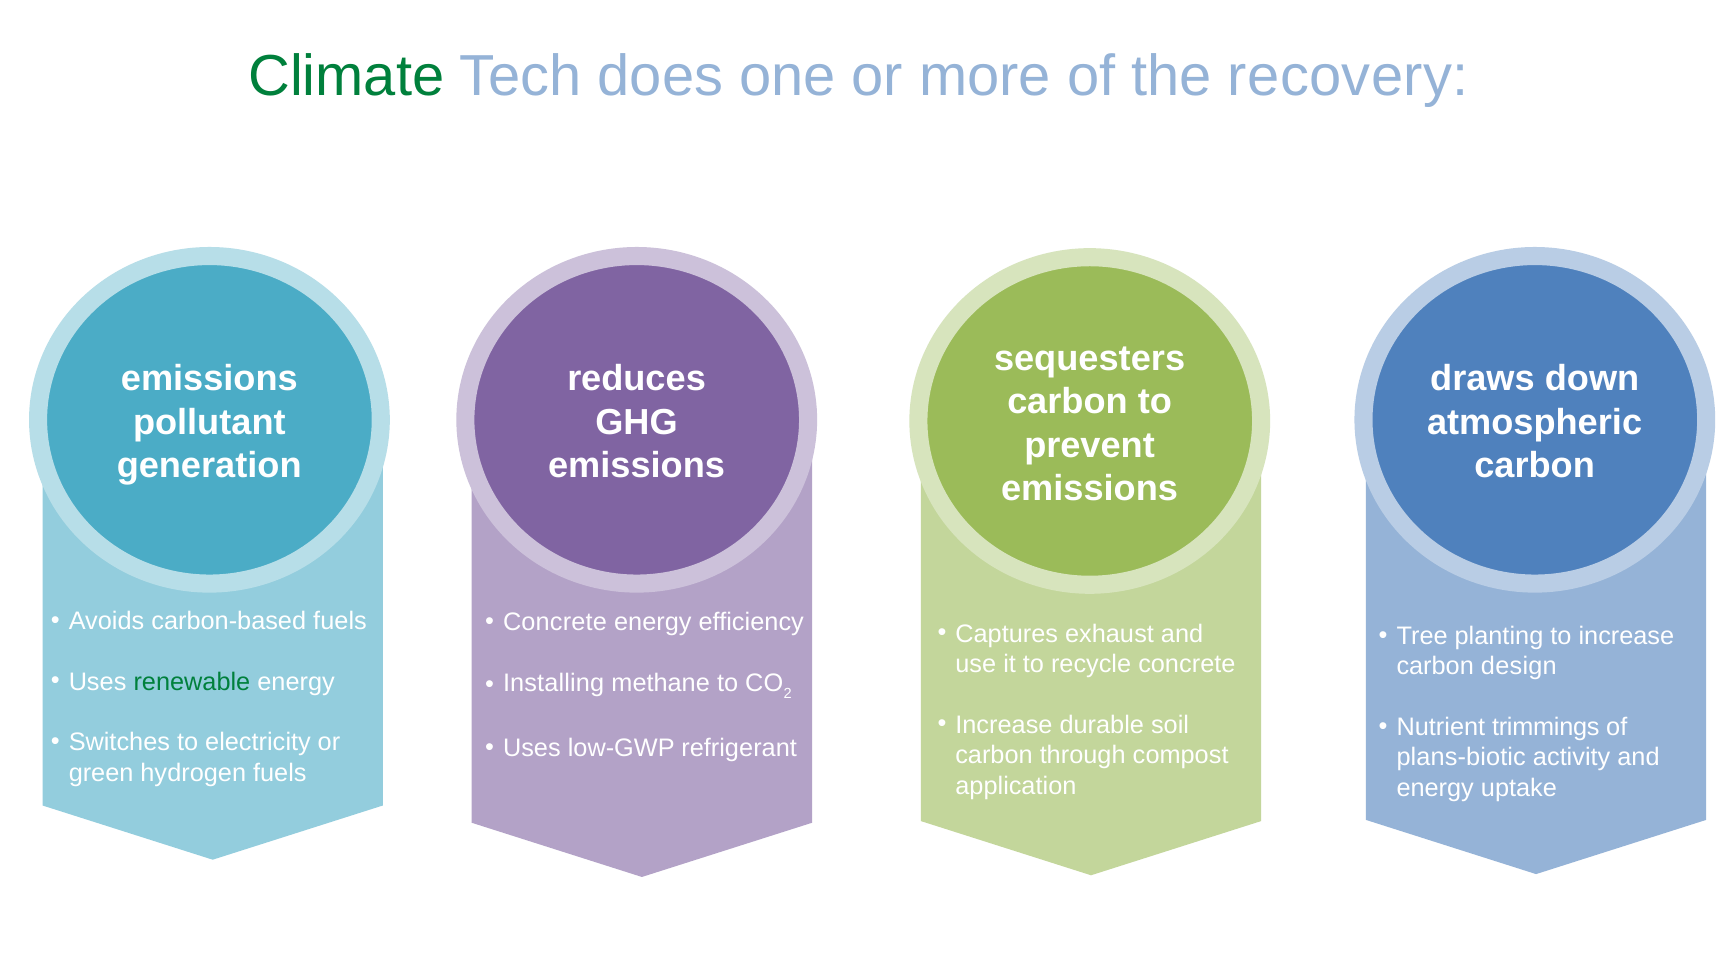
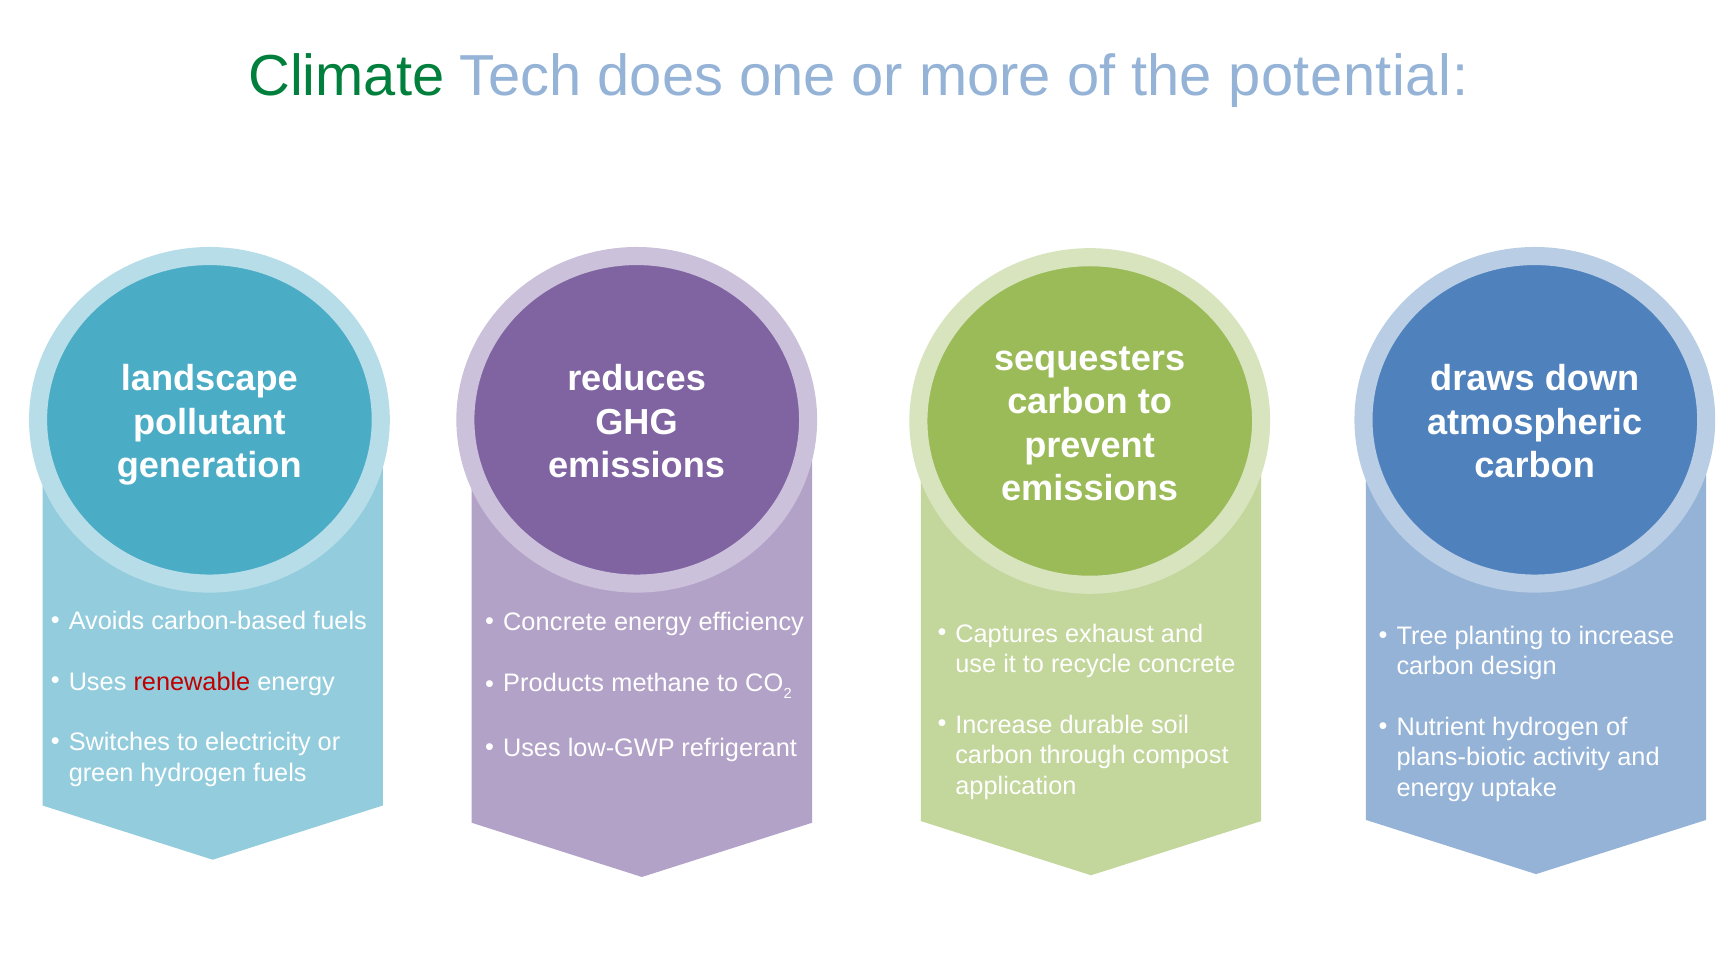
recovery: recovery -> potential (1348, 76)
emissions: emissions -> landscape (209, 379)
renewable colour: green -> red (192, 682)
Installing: Installing -> Products (554, 683)
Nutrient trimmings: trimmings -> hydrogen (1546, 727)
